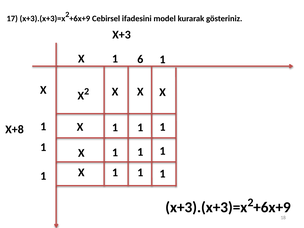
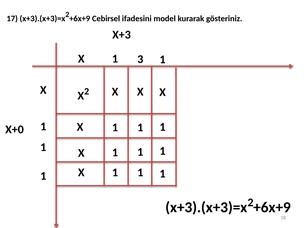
6: 6 -> 3 (140, 59)
X+8: X+8 -> X+0 (15, 129)
